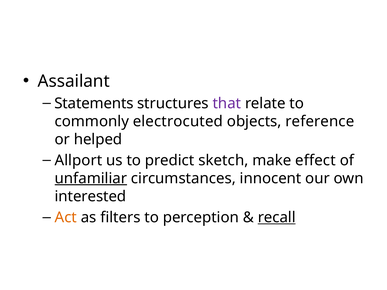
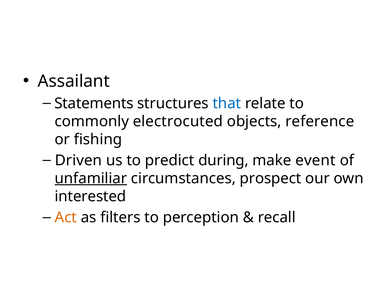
that colour: purple -> blue (227, 103)
helped: helped -> fishing (98, 139)
Allport: Allport -> Driven (78, 160)
sketch: sketch -> during (223, 160)
effect: effect -> event (315, 160)
innocent: innocent -> prospect (271, 179)
recall underline: present -> none (277, 218)
